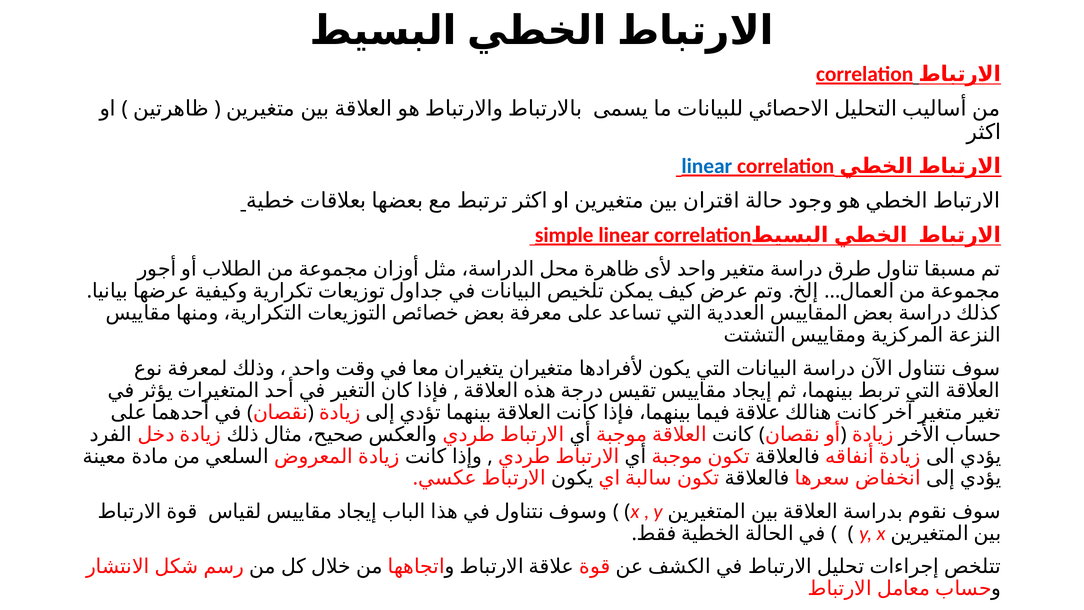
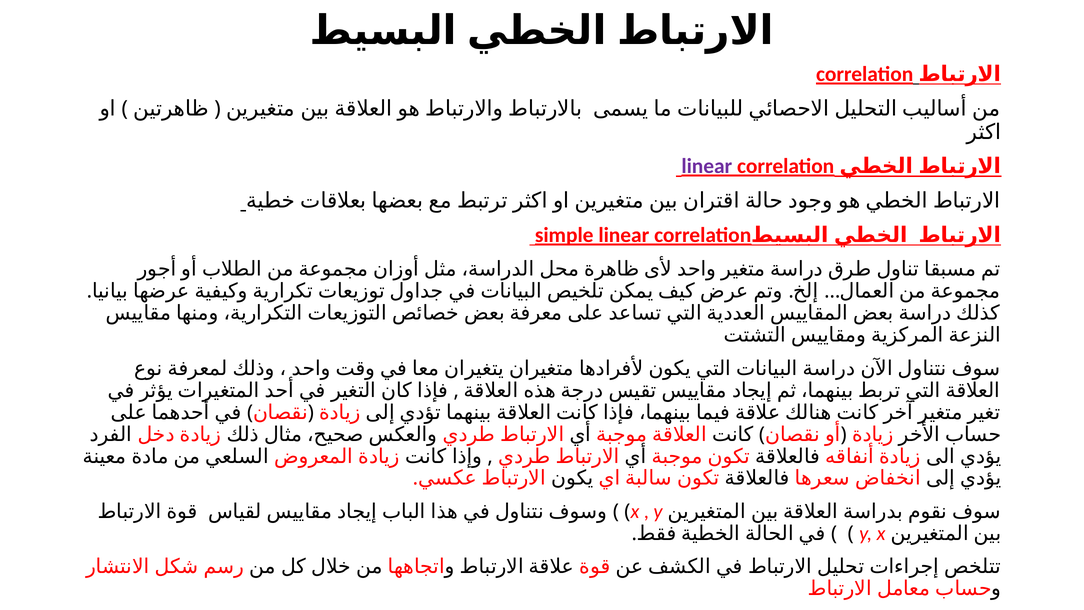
linear colour: blue -> purple (707, 166)
